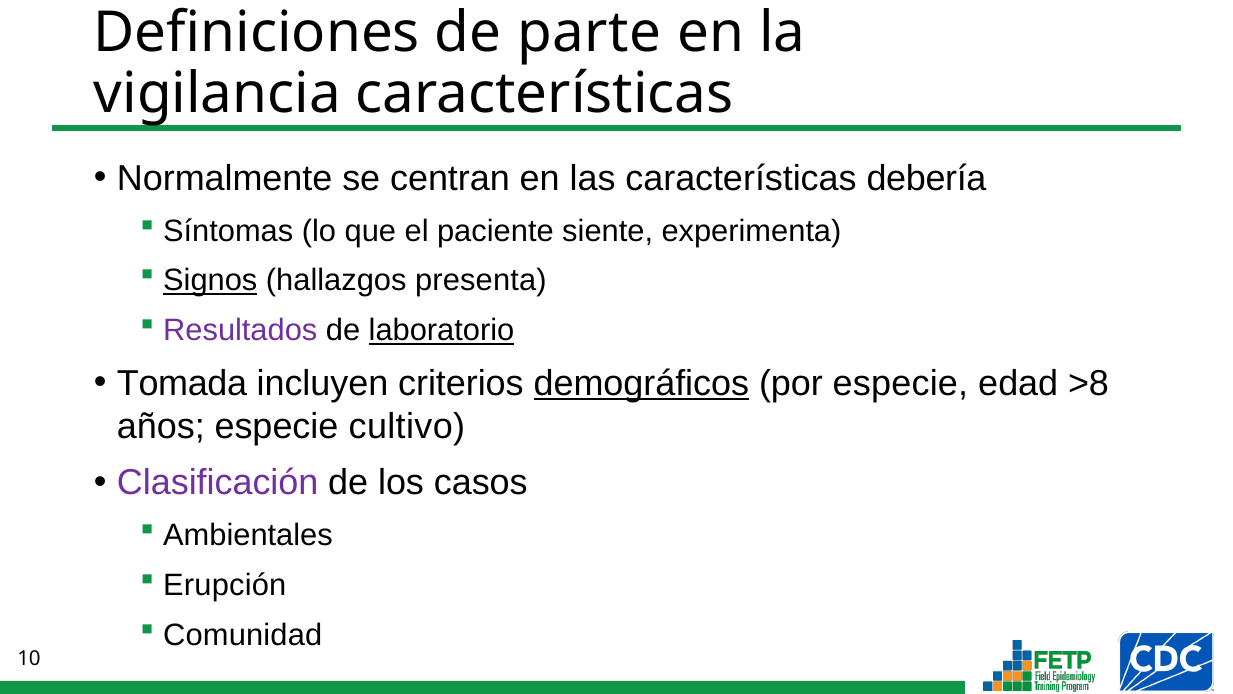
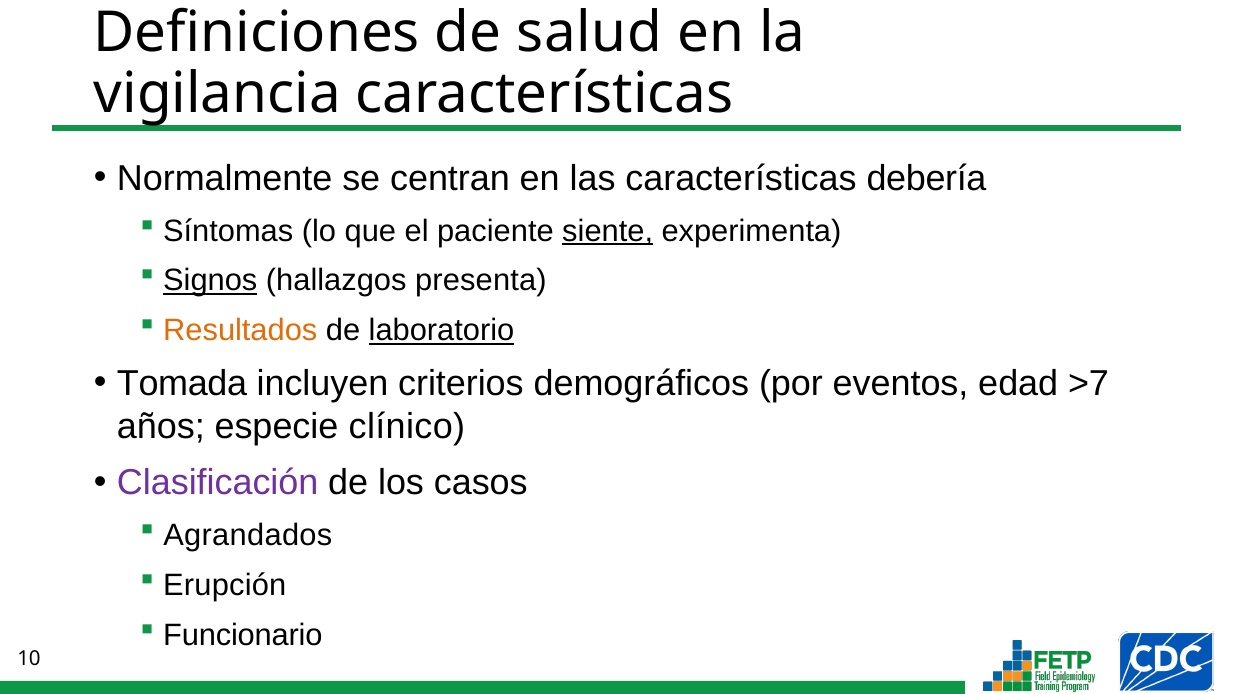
parte: parte -> salud (589, 32)
siente underline: none -> present (608, 231)
Resultados colour: purple -> orange (240, 330)
demográficos underline: present -> none (641, 384)
por especie: especie -> eventos (901, 384)
>8: >8 -> >7 (1089, 384)
cultivo: cultivo -> clínico (407, 427)
Ambientales: Ambientales -> Agrandados (248, 535)
Comunidad: Comunidad -> Funcionario (243, 635)
